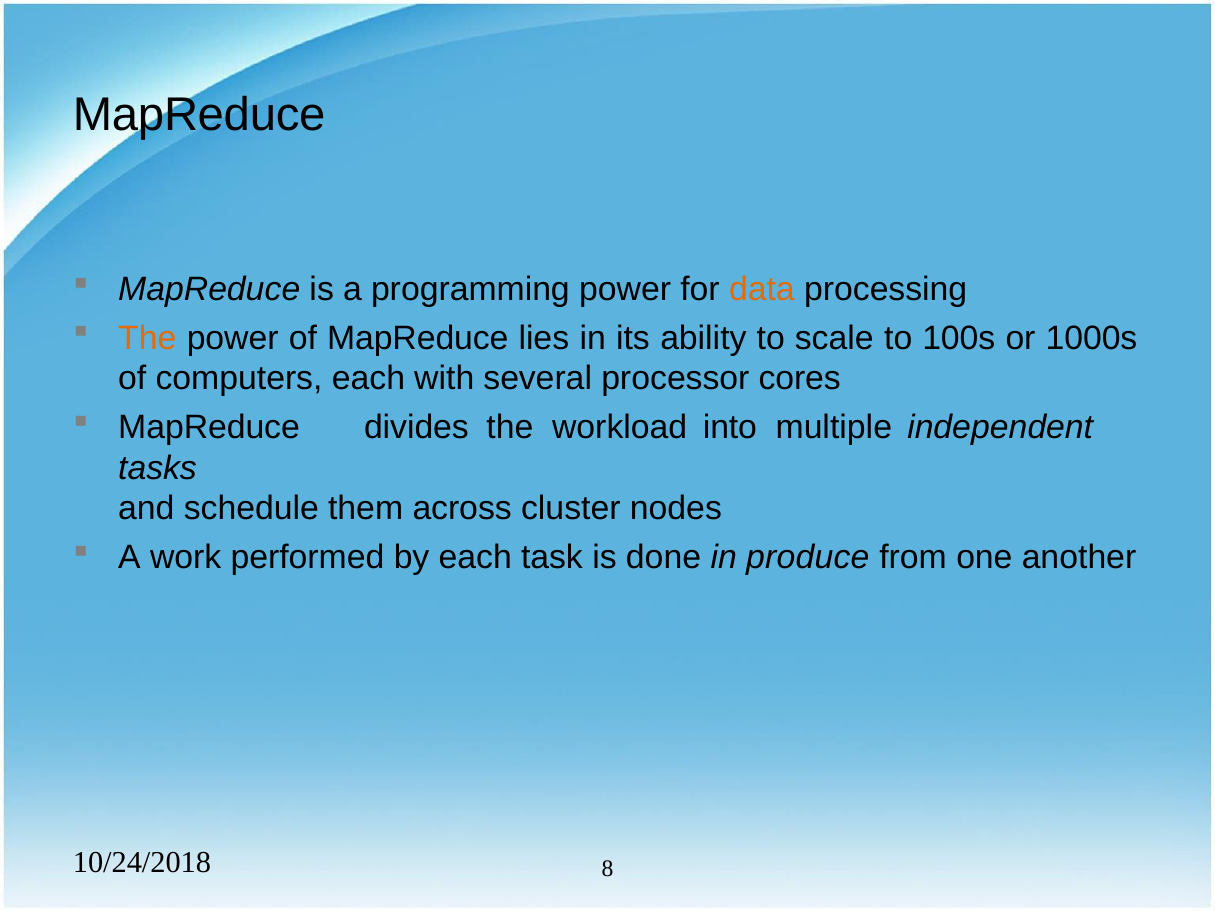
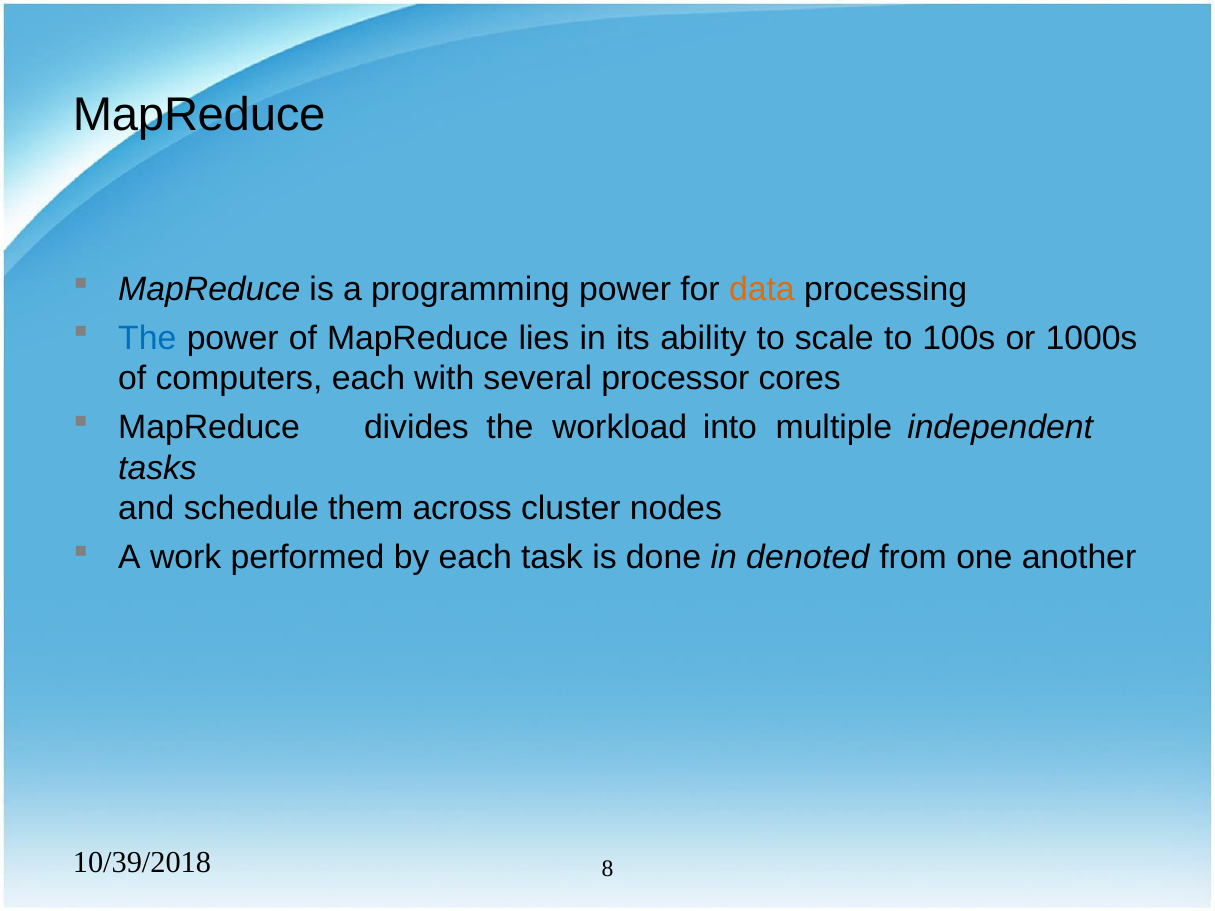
The colour: orange -> blue (147, 338)
produce: produce -> denoted (808, 558)
10/24/2018: 10/24/2018 -> 10/39/2018 (142, 863)
